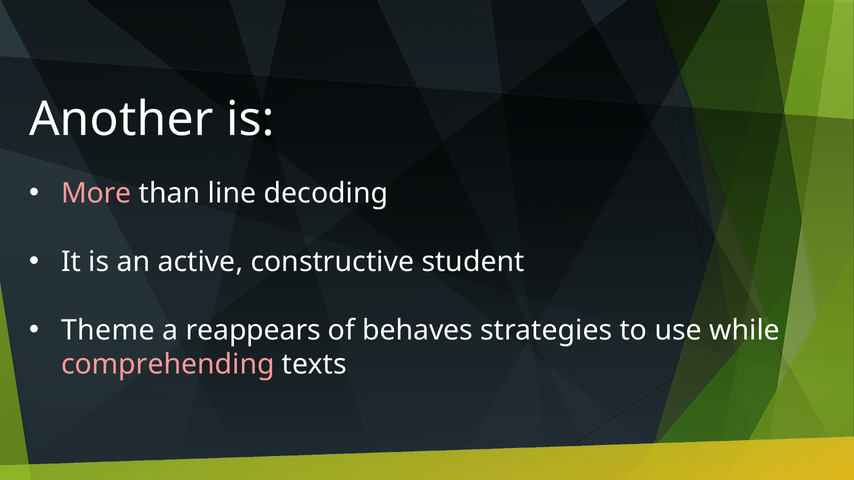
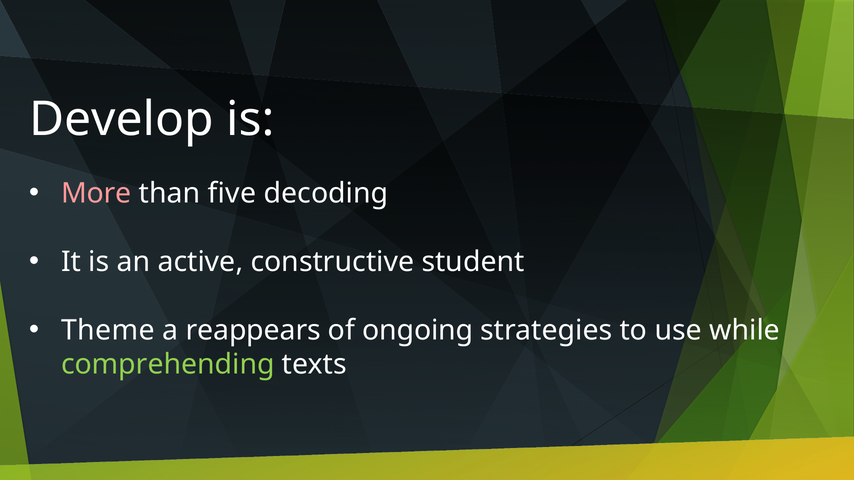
Another: Another -> Develop (122, 119)
line: line -> five (232, 194)
behaves: behaves -> ongoing (418, 330)
comprehending colour: pink -> light green (168, 365)
